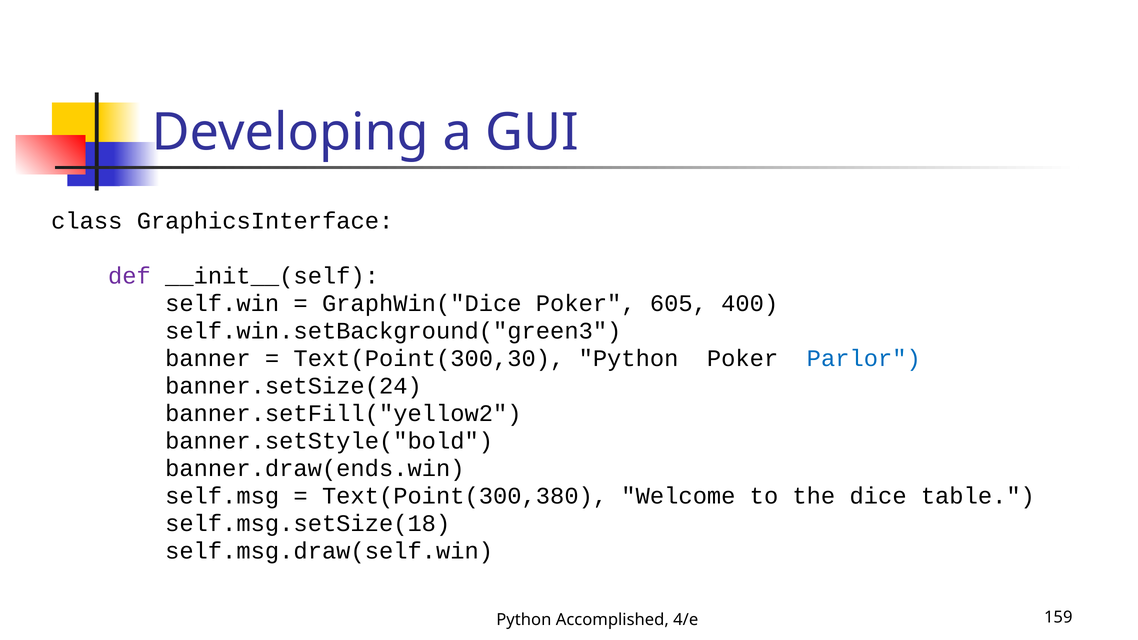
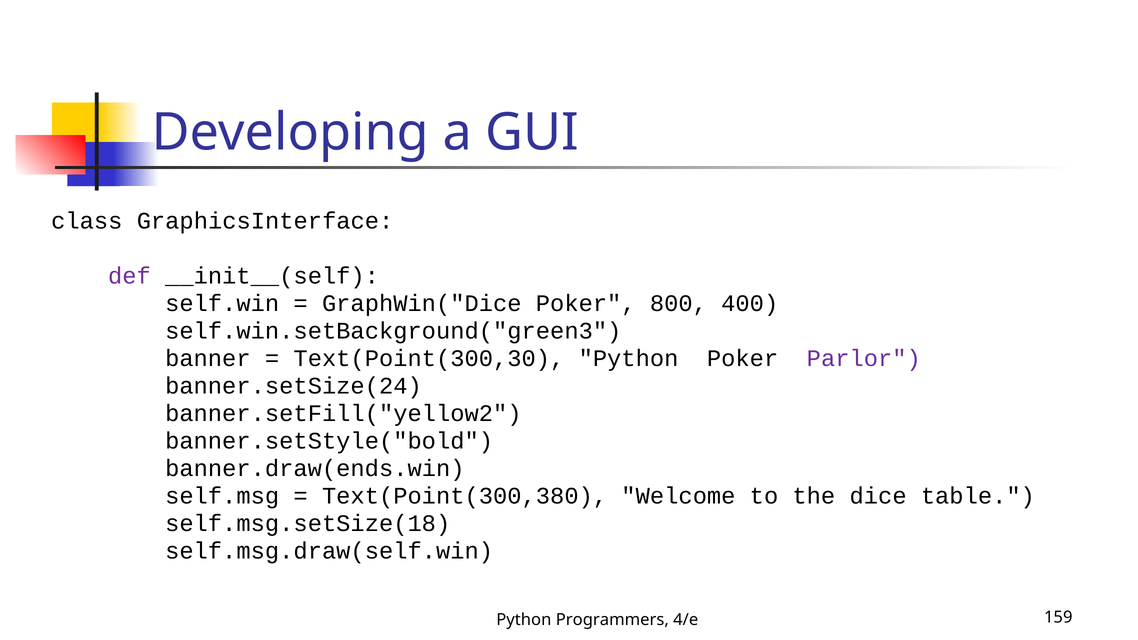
605: 605 -> 800 (678, 303)
Parlor colour: blue -> purple (864, 358)
Accomplished: Accomplished -> Programmers (612, 620)
